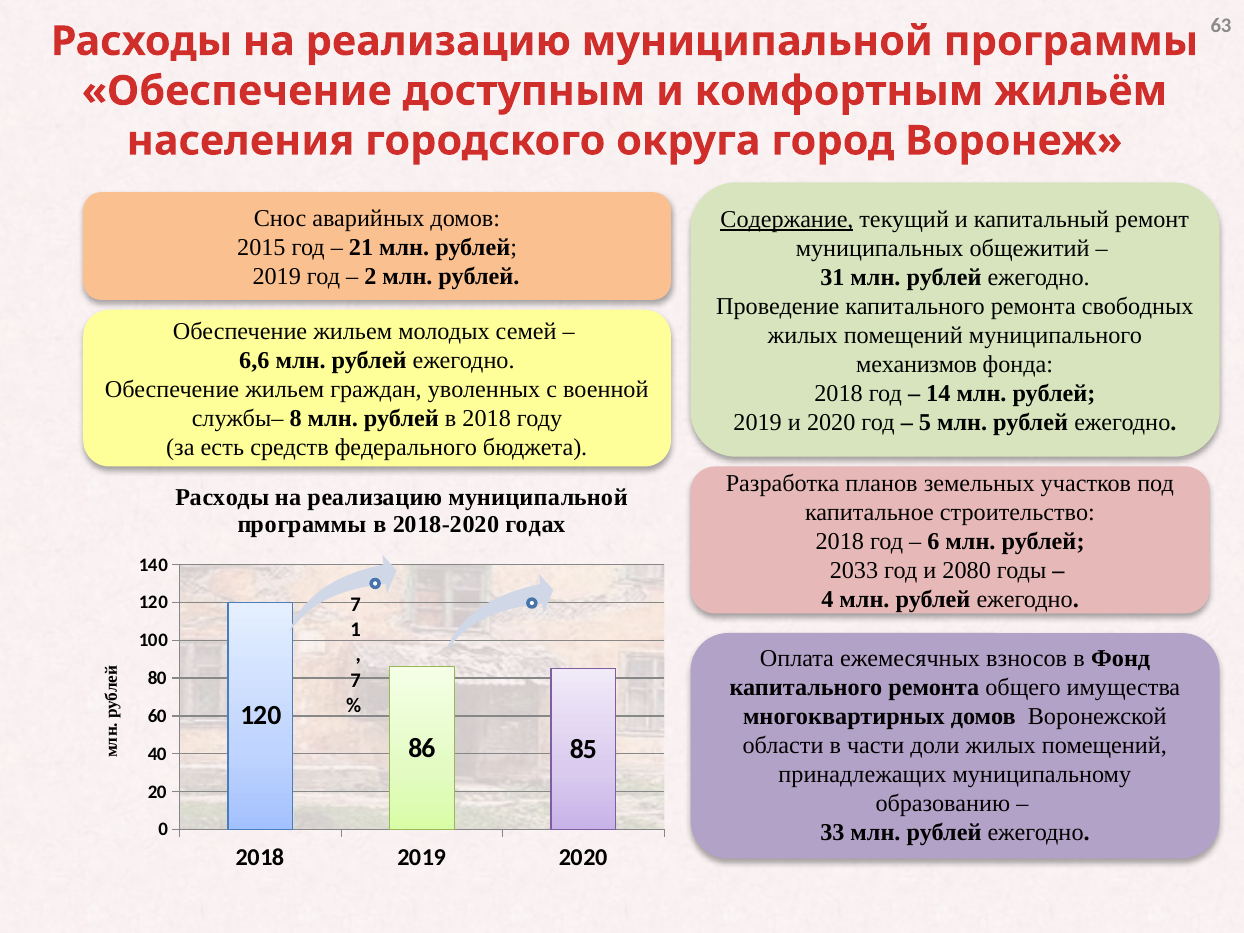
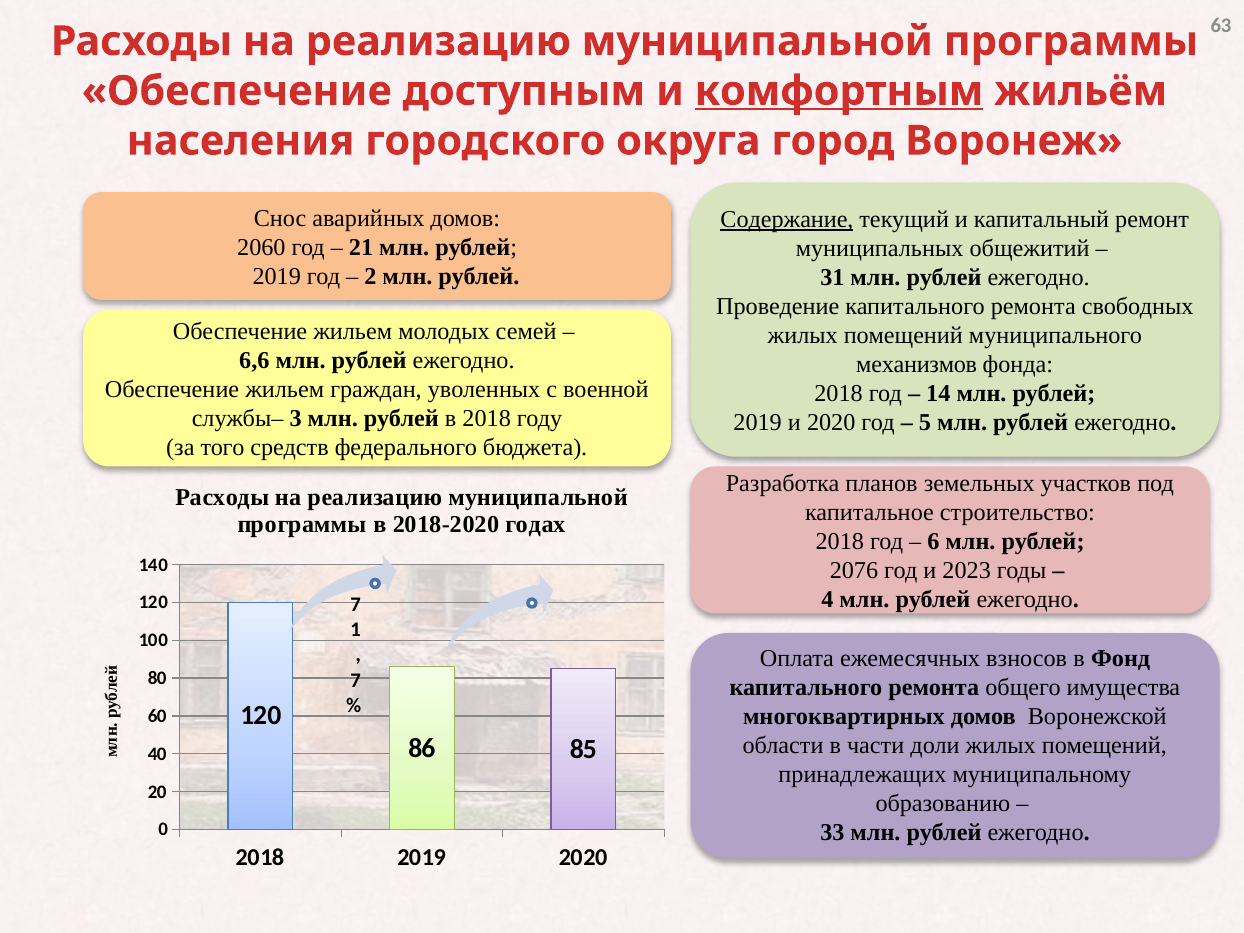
комфортным underline: none -> present (839, 91)
2015: 2015 -> 2060 (261, 248)
8: 8 -> 3 (296, 419)
есть: есть -> того (223, 448)
2033: 2033 -> 2076 (854, 571)
2080: 2080 -> 2023 (967, 571)
